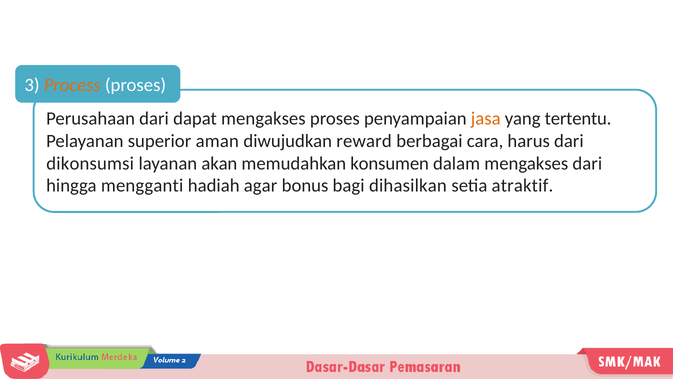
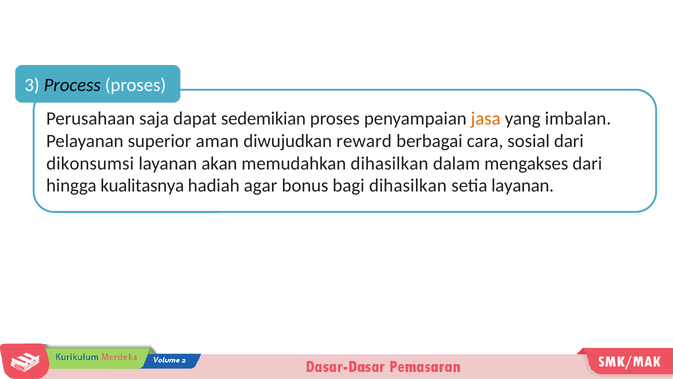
Process colour: orange -> black (72, 85)
Perusahaan dari: dari -> saja (154, 118)
dapat mengakses: mengakses -> sedemikian (263, 118)
tertentu: tertentu -> imbalan (578, 118)
harus: harus -> sosial (529, 141)
memudahkan konsumen: konsumen -> dihasilkan (389, 163)
mengganti: mengganti -> kualitasnya (142, 186)
setia atraktif: atraktif -> layanan (523, 186)
